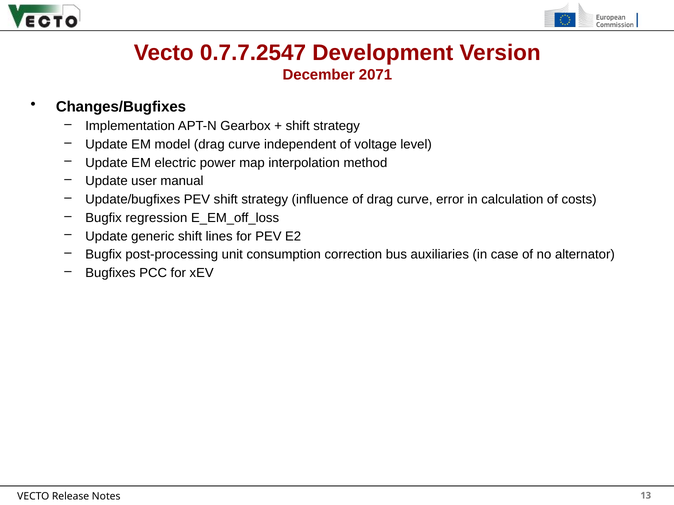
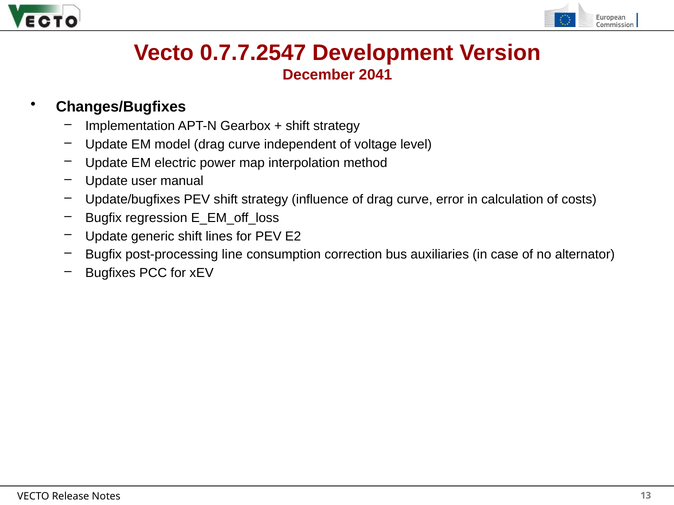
2071: 2071 -> 2041 (375, 75)
unit: unit -> line (232, 255)
